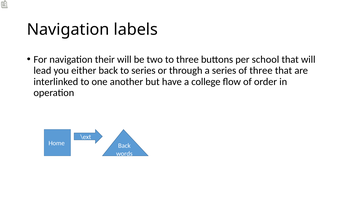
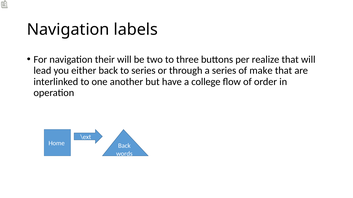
school: school -> realize (266, 60)
of three: three -> make (261, 71)
